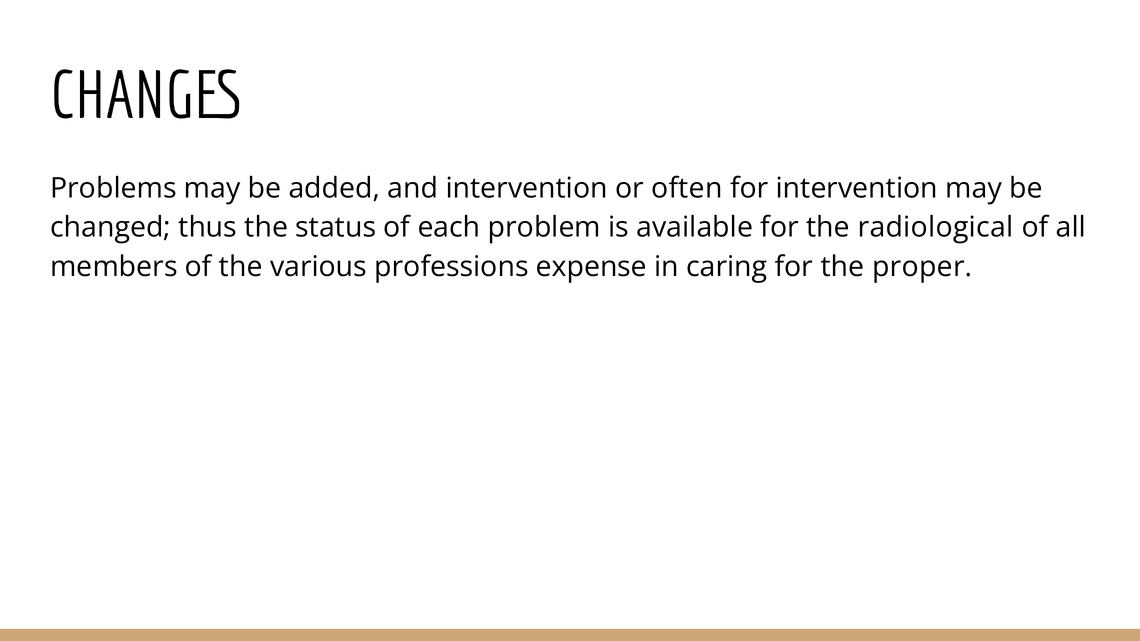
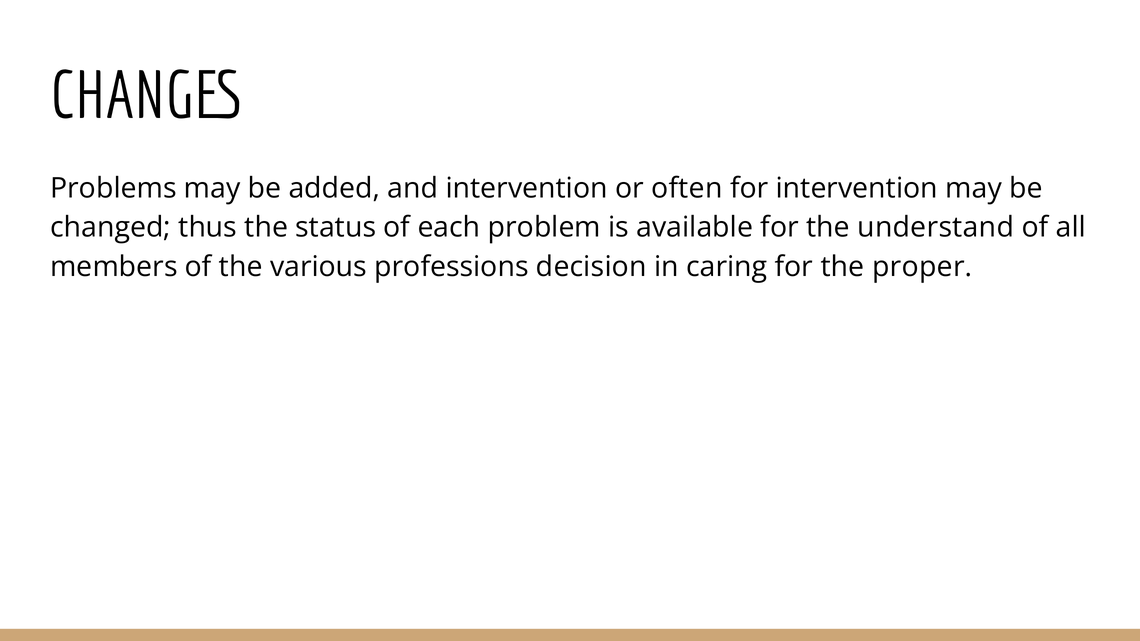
radiological: radiological -> understand (936, 228)
expense: expense -> decision (591, 267)
